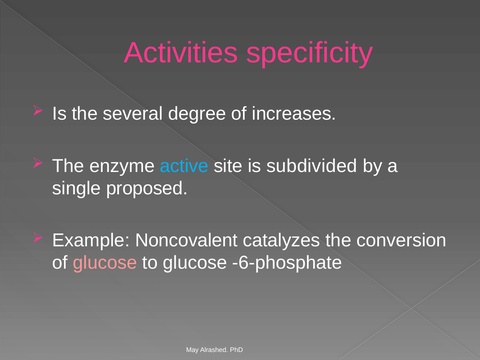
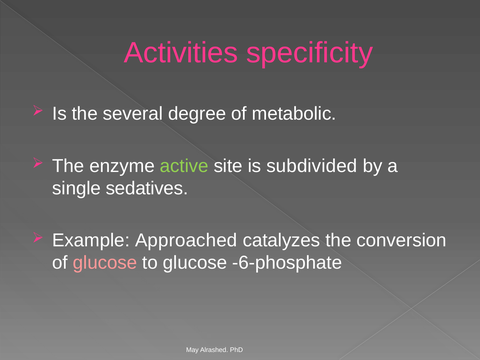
increases: increases -> metabolic (294, 114)
active colour: light blue -> light green (184, 166)
proposed: proposed -> sedatives (147, 188)
Noncovalent: Noncovalent -> Approached (186, 240)
